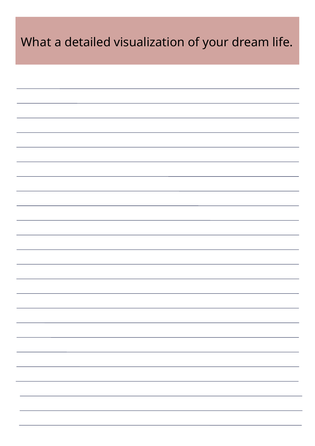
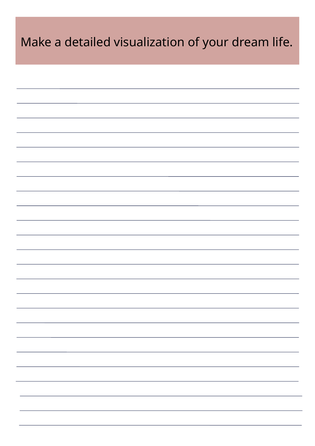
What: What -> Make (36, 42)
